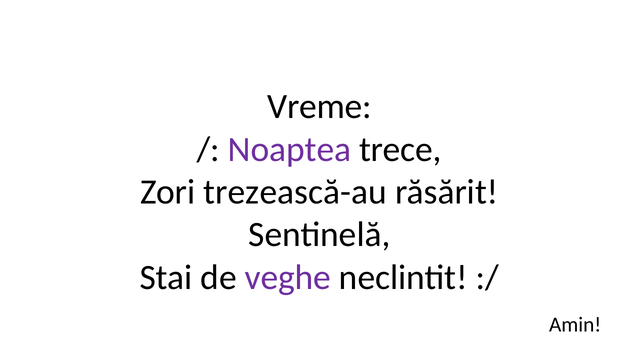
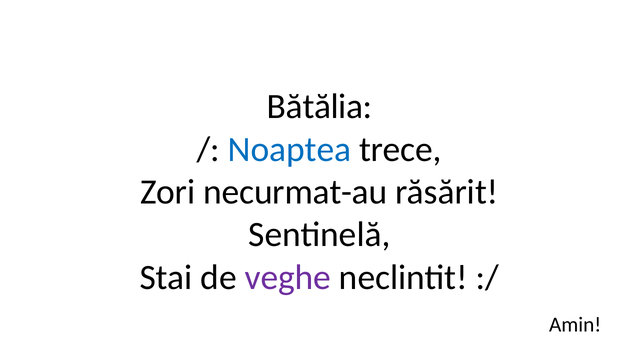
Vreme: Vreme -> Bătălia (320, 107)
Noaptea colour: purple -> blue (290, 149)
trezească-au: trezească-au -> necurmat-au (295, 192)
